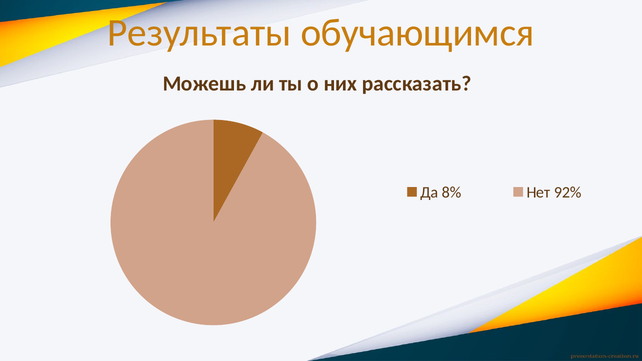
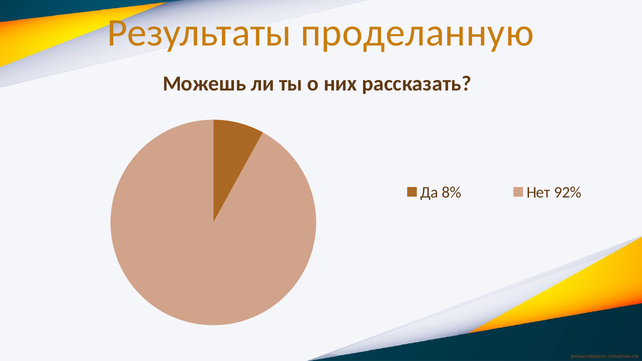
обучающимся: обучающимся -> проделанную (417, 33)
